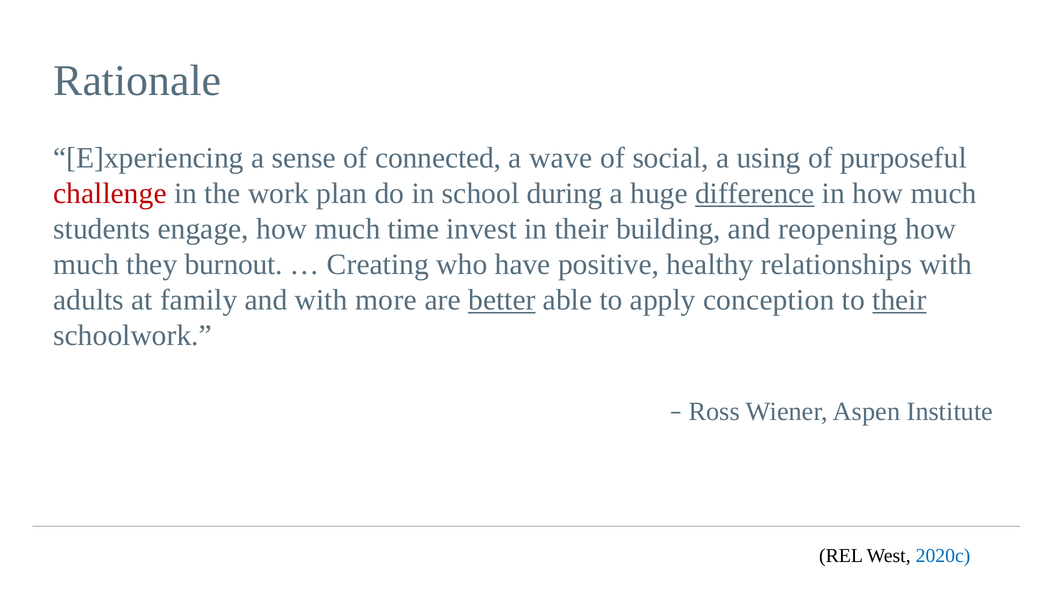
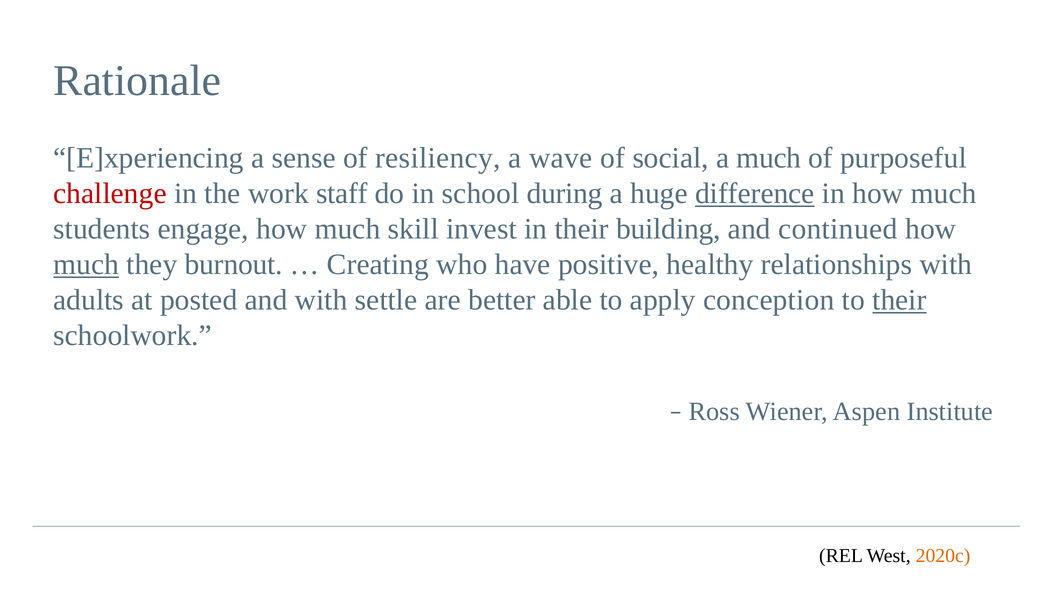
connected: connected -> resiliency (438, 158)
a using: using -> much (769, 158)
plan: plan -> staff (342, 194)
time: time -> skill (413, 229)
reopening: reopening -> continued (838, 229)
much underline: none -> present (86, 265)
family: family -> posted (199, 300)
more: more -> settle (386, 300)
better underline: present -> none (502, 300)
2020c colour: blue -> orange (943, 556)
